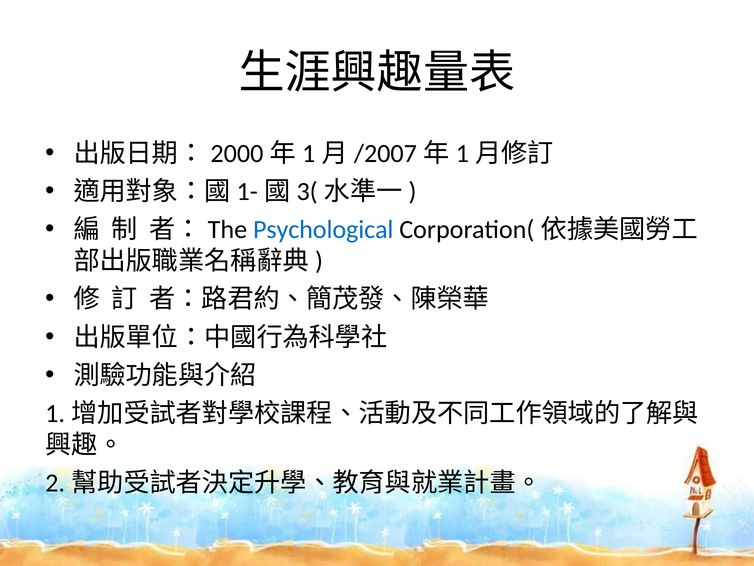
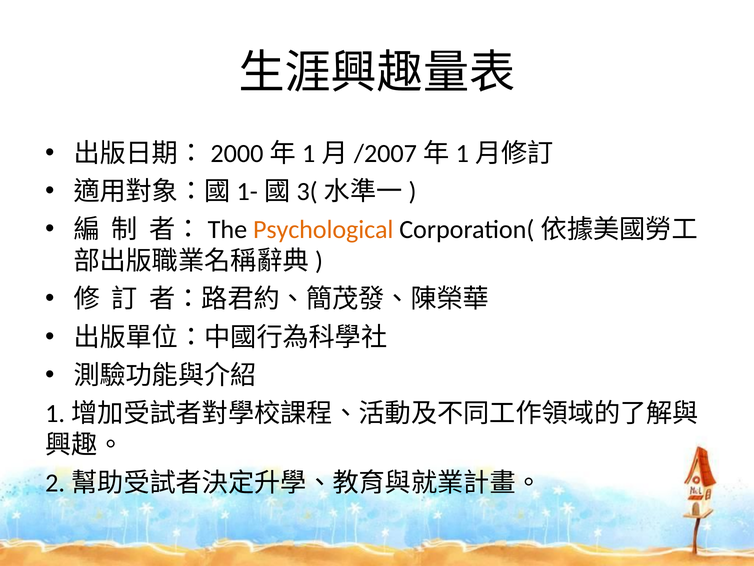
Psychological colour: blue -> orange (323, 229)
